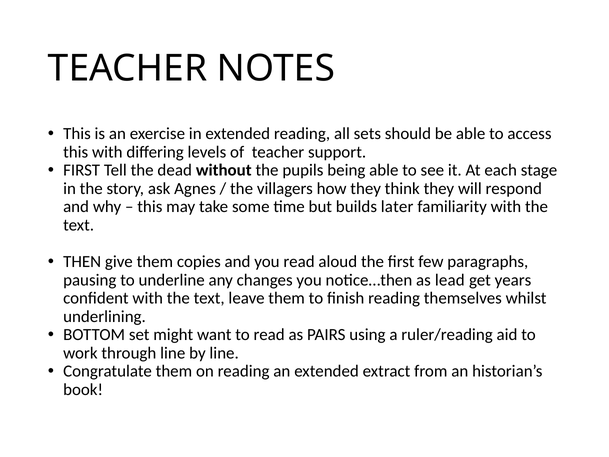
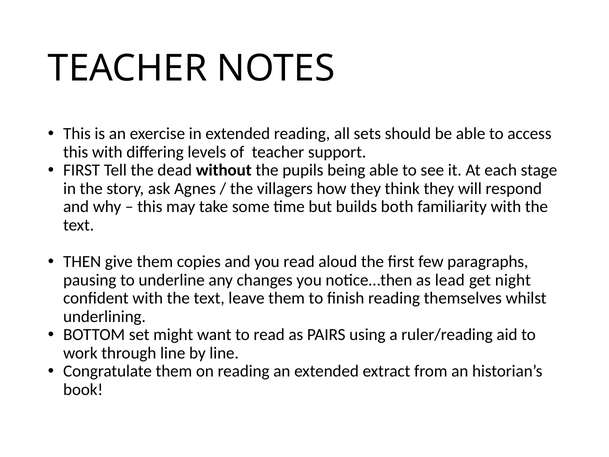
later: later -> both (397, 207)
years: years -> night (513, 280)
